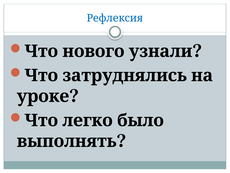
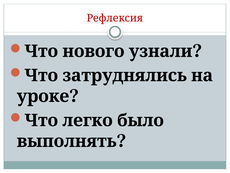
Рефлексия colour: blue -> red (115, 18)
